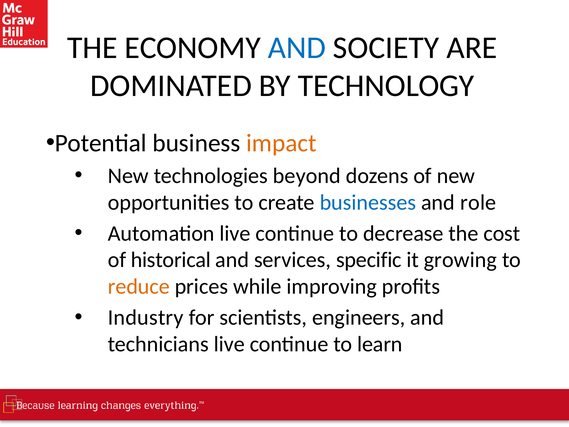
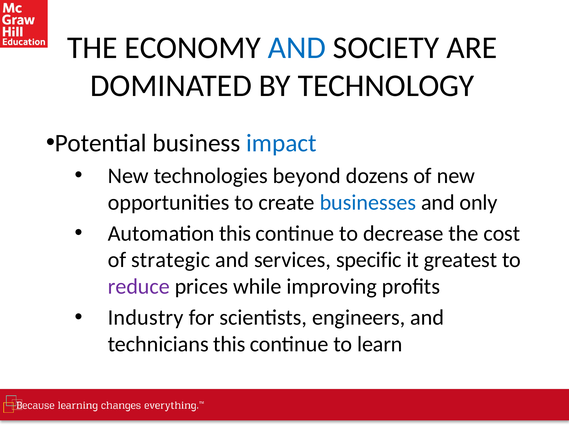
impact colour: orange -> blue (281, 143)
role: role -> only (478, 202)
Automation live: live -> this (235, 233)
historical: historical -> strategic (171, 260)
growing: growing -> greatest (461, 260)
reduce colour: orange -> purple (139, 286)
technicians live: live -> this (229, 344)
